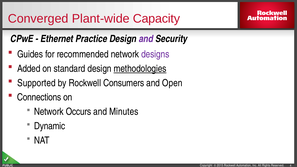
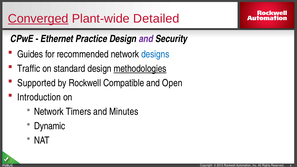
Converged underline: none -> present (38, 19)
Capacity: Capacity -> Detailed (156, 19)
designs colour: purple -> blue (155, 54)
Added: Added -> Traffic (29, 69)
Consumers: Consumers -> Compatible (124, 83)
Connections: Connections -> Introduction (39, 97)
Occurs: Occurs -> Timers (78, 112)
